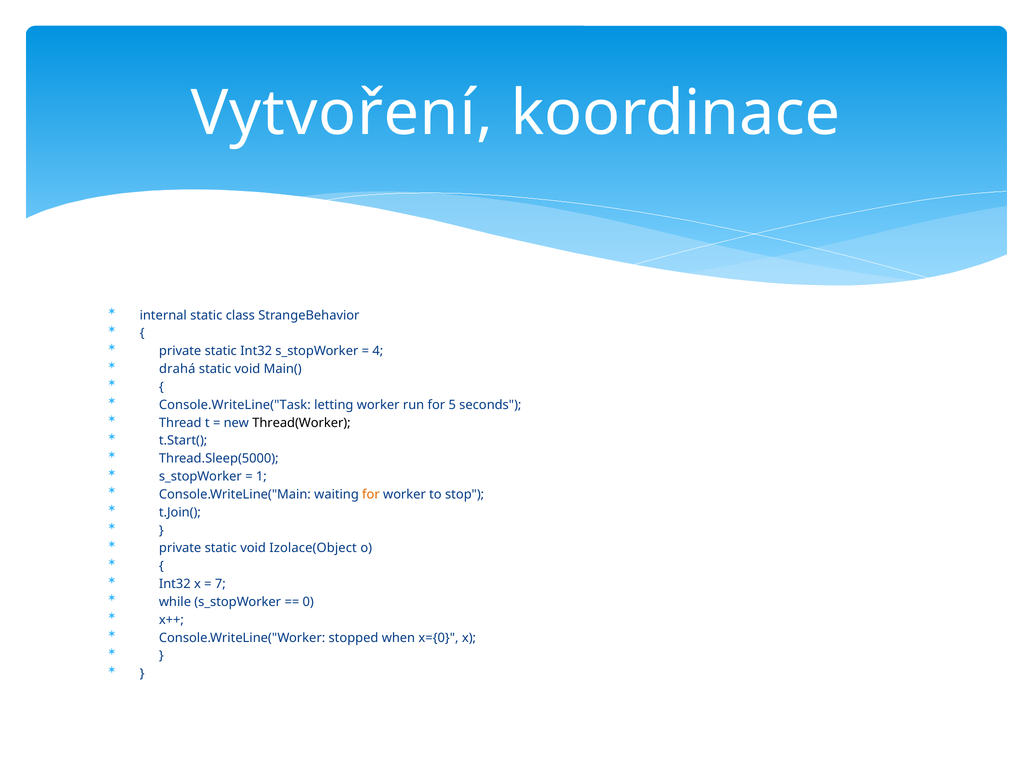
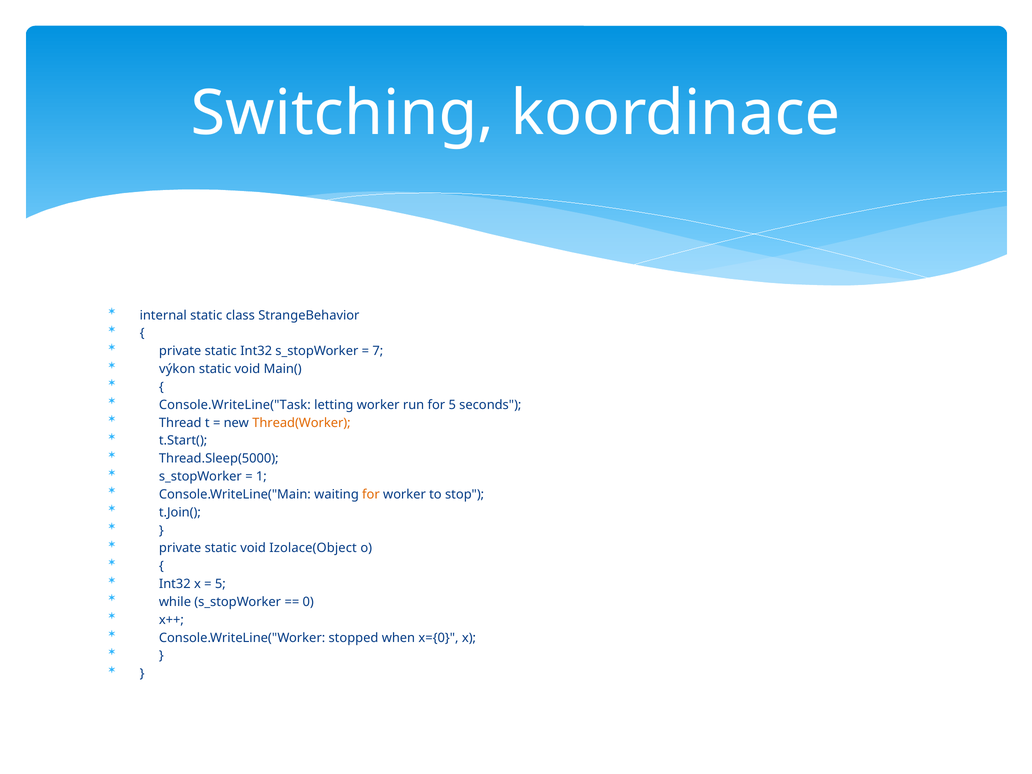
Vytvoření: Vytvoření -> Switching (342, 113)
4: 4 -> 7 (378, 351)
drahá: drahá -> výkon (177, 369)
Thread(Worker colour: black -> orange (301, 423)
7: 7 -> 5 (220, 584)
